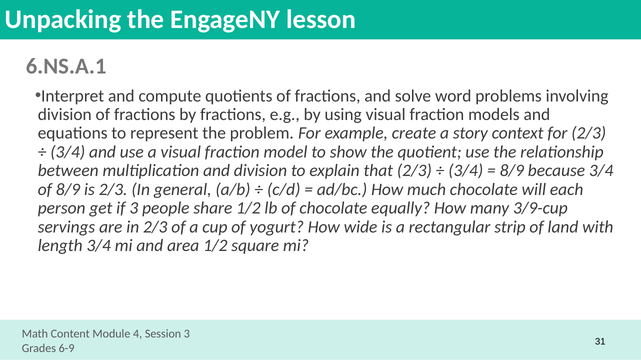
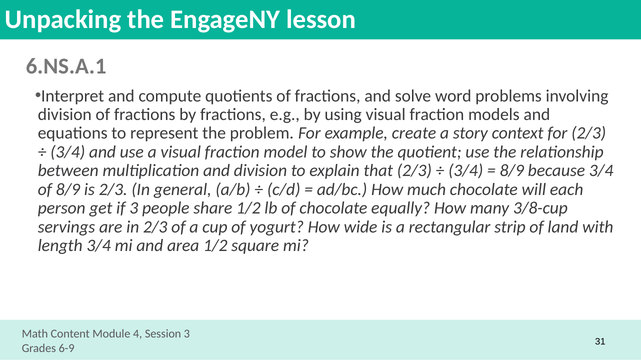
3/9-cup: 3/9-cup -> 3/8-cup (540, 208)
